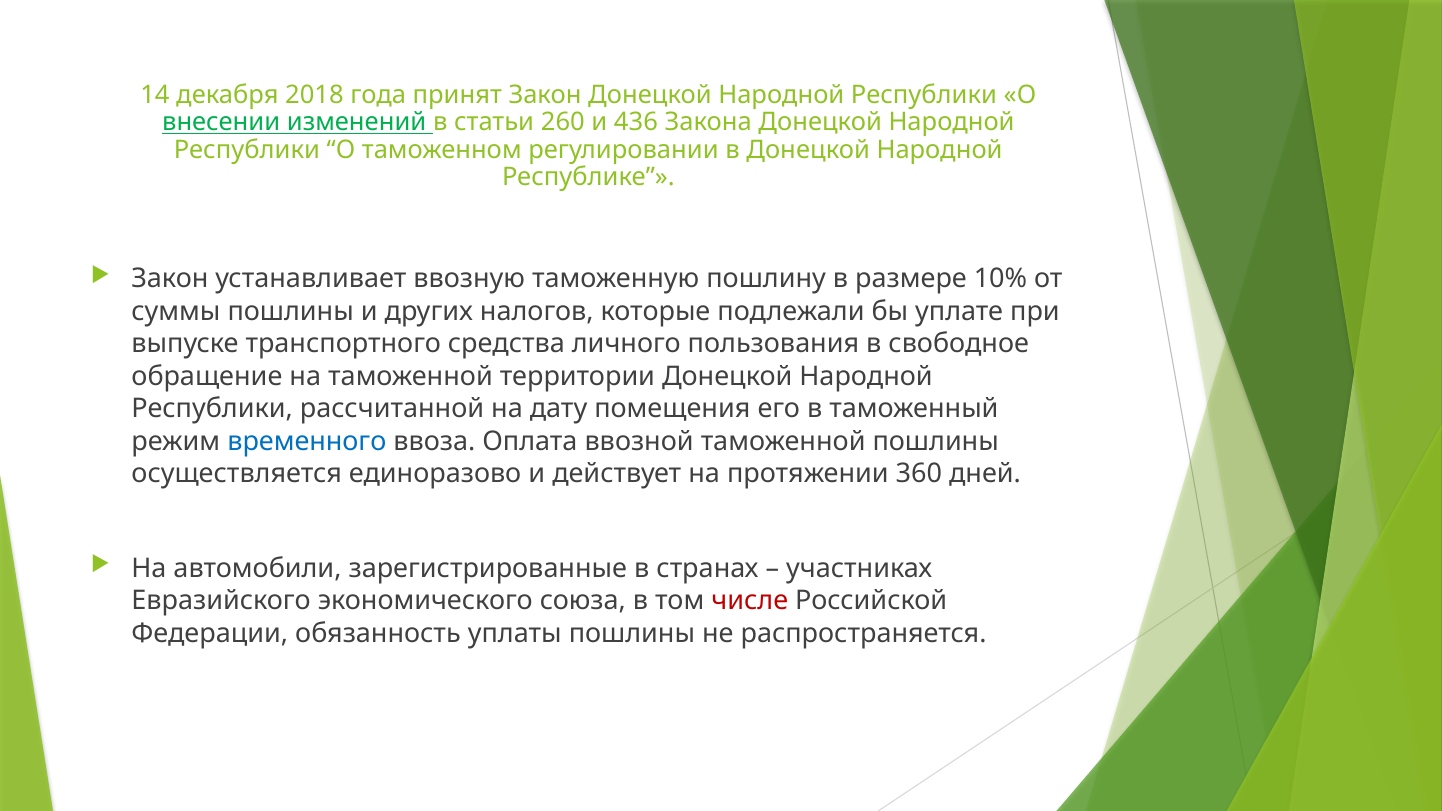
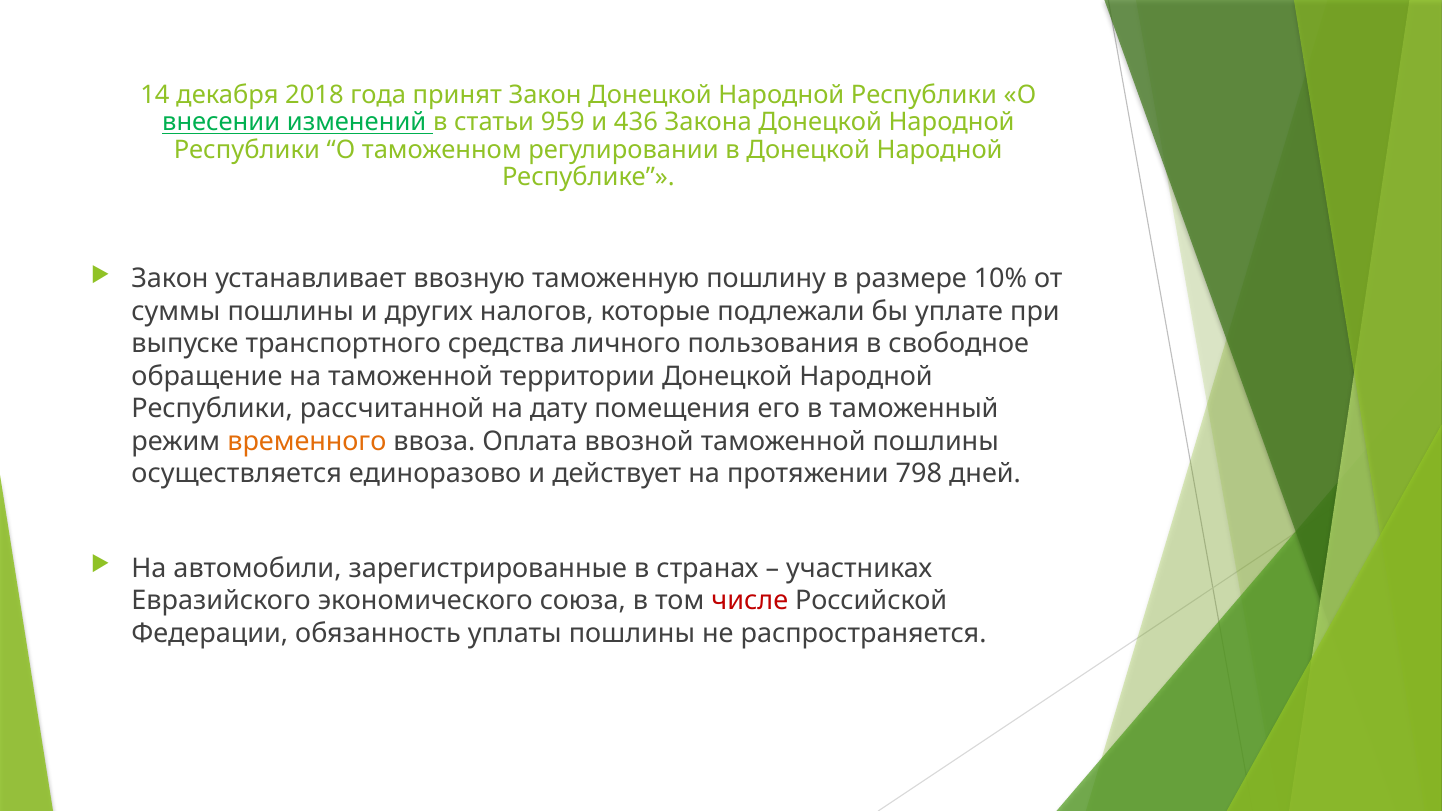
260: 260 -> 959 (563, 122)
временного colour: blue -> orange (307, 441)
360: 360 -> 798 (919, 474)
